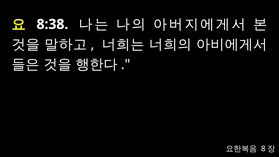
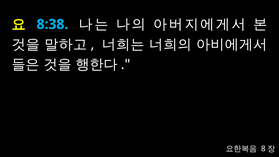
8:38 colour: white -> light blue (52, 24)
